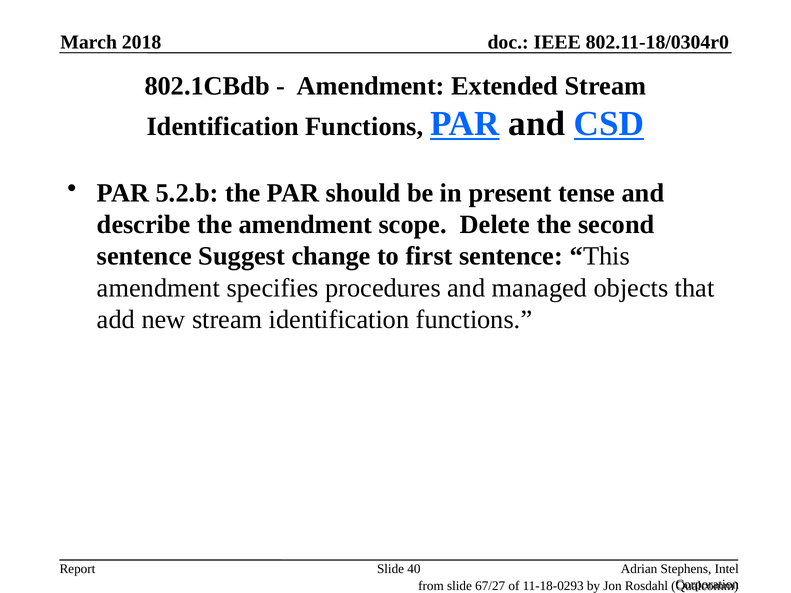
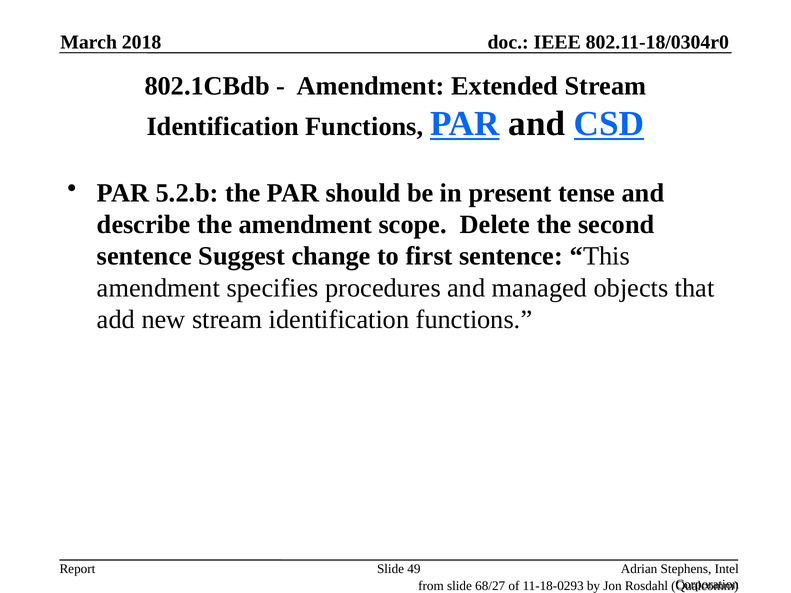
40: 40 -> 49 (414, 569)
67/27: 67/27 -> 68/27 (490, 586)
